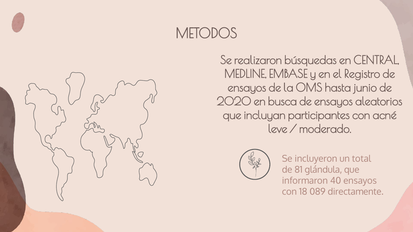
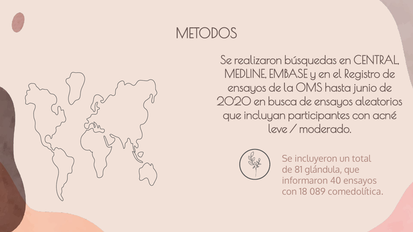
directamente: directamente -> comedolítica (356, 192)
